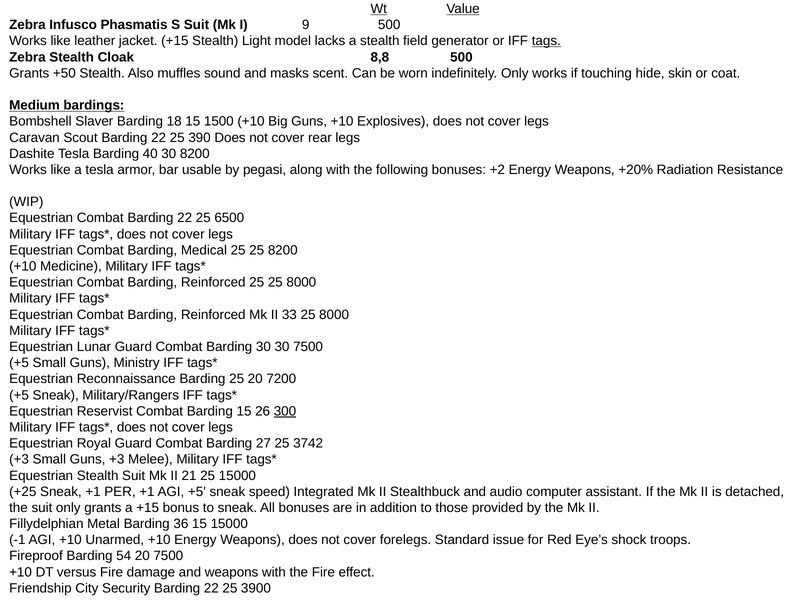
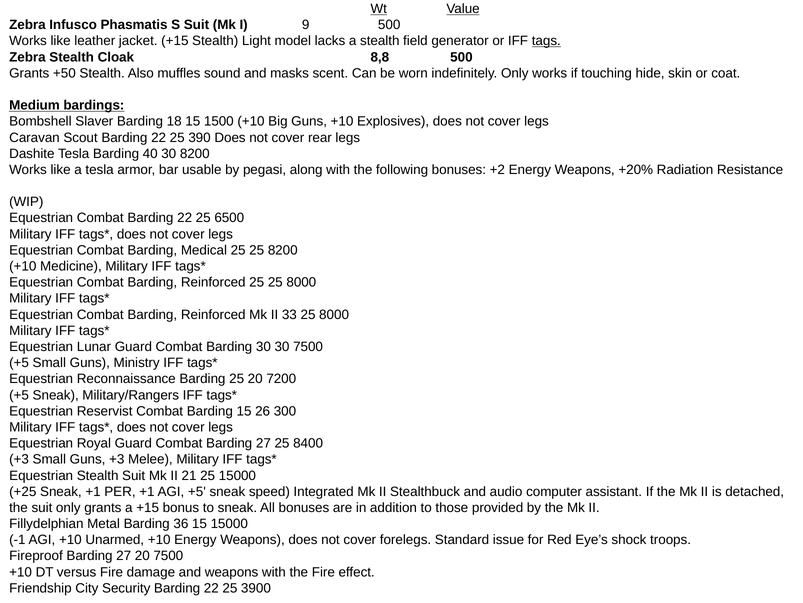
300 underline: present -> none (285, 411)
3742: 3742 -> 8400 (308, 443)
Fireproof Barding 54: 54 -> 27 (124, 555)
